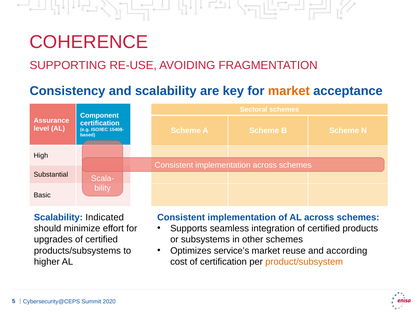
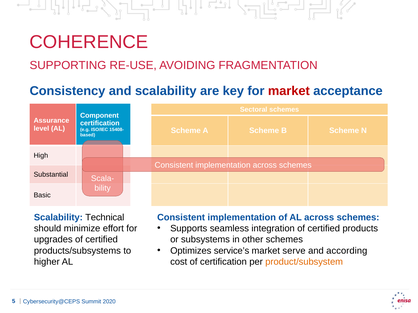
market colour: orange -> red (289, 91)
Indicated: Indicated -> Technical (105, 218)
reuse: reuse -> serve (294, 251)
